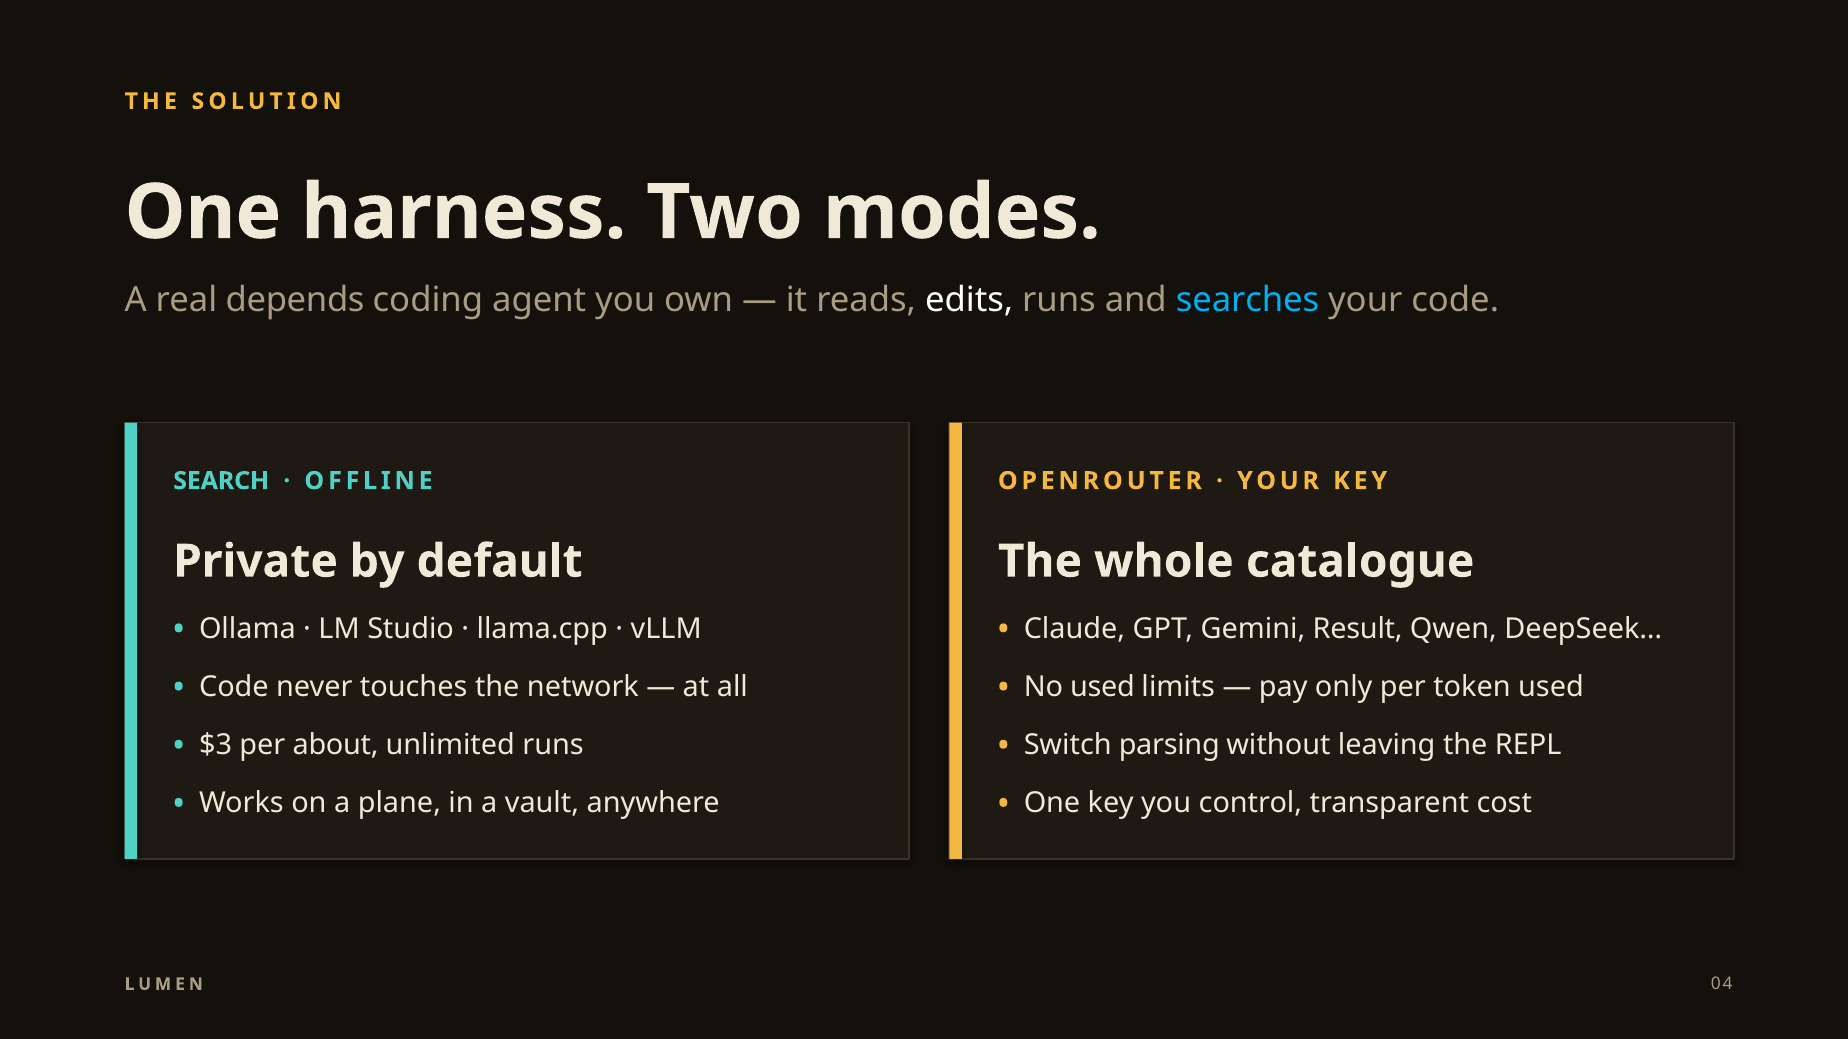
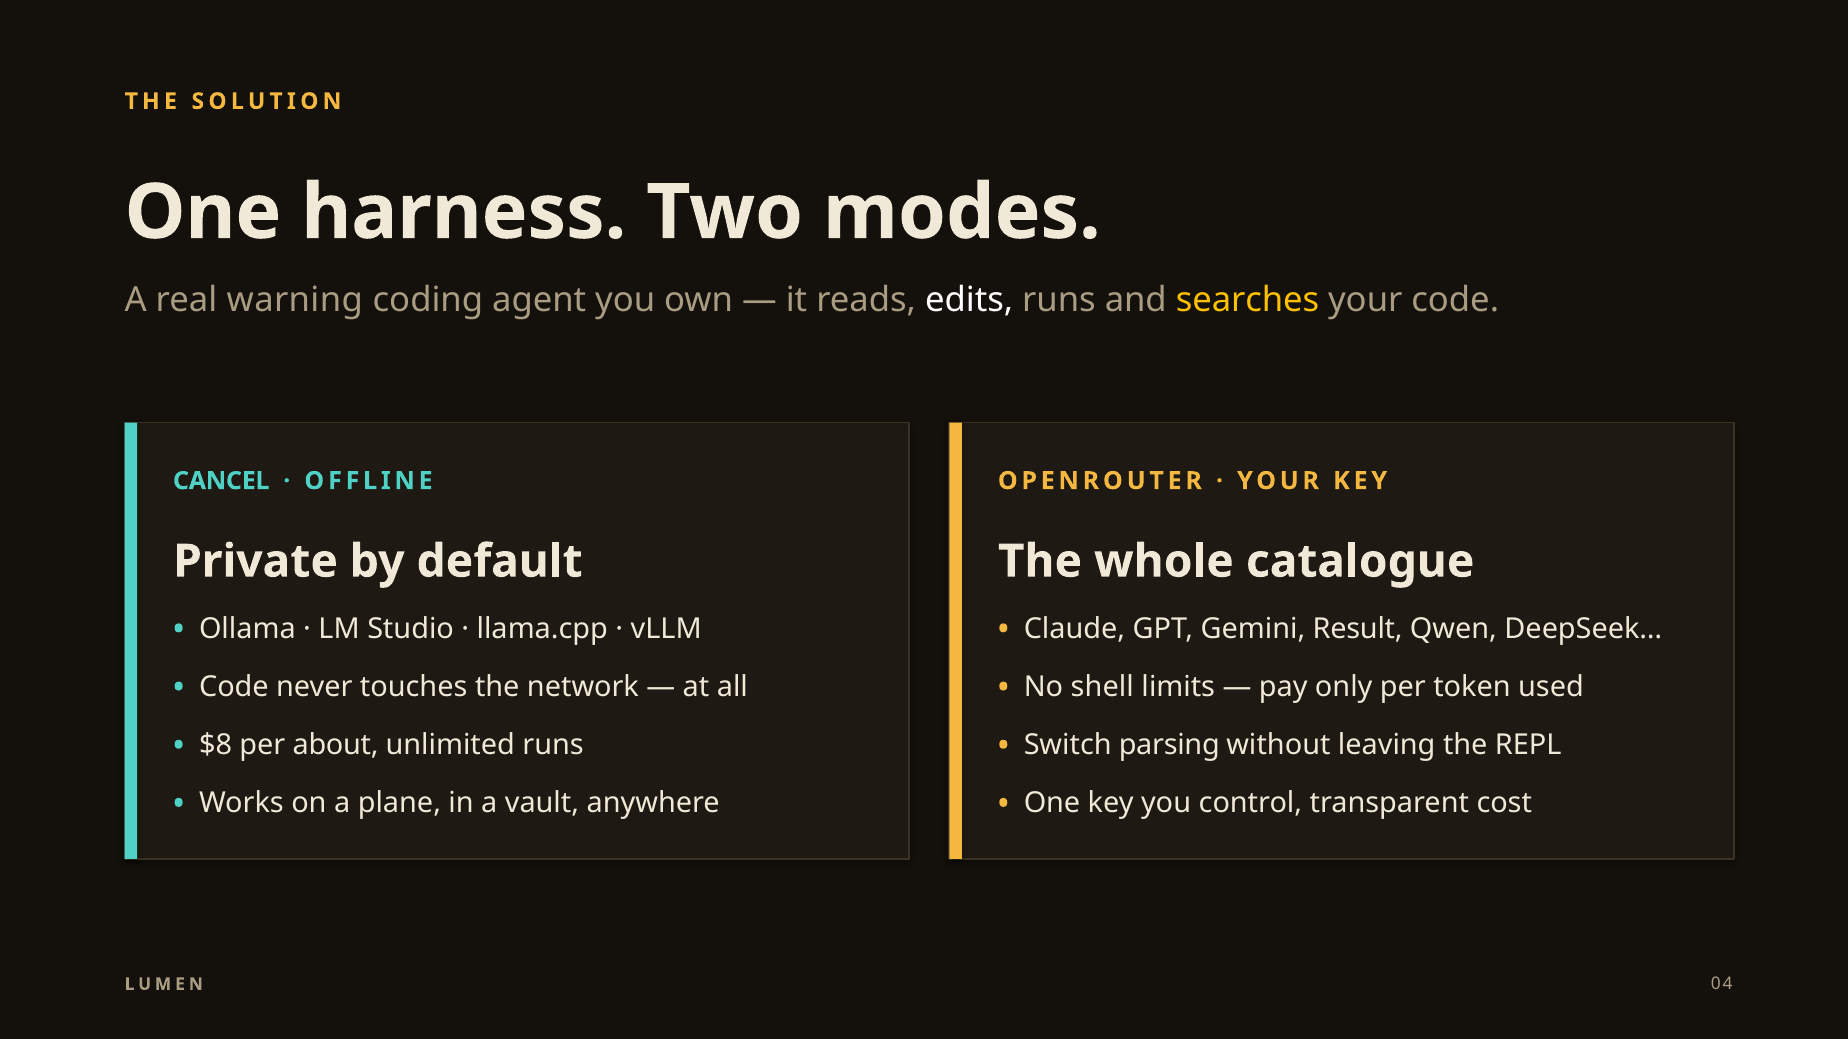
depends: depends -> warning (295, 300)
searches colour: light blue -> yellow (1248, 300)
SEARCH: SEARCH -> CANCEL (221, 481)
No used: used -> shell (1102, 687)
$3: $3 -> $8 (216, 746)
